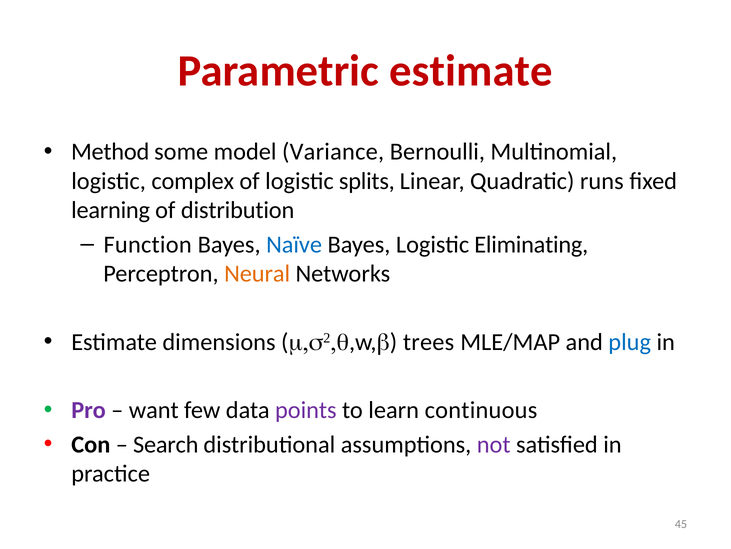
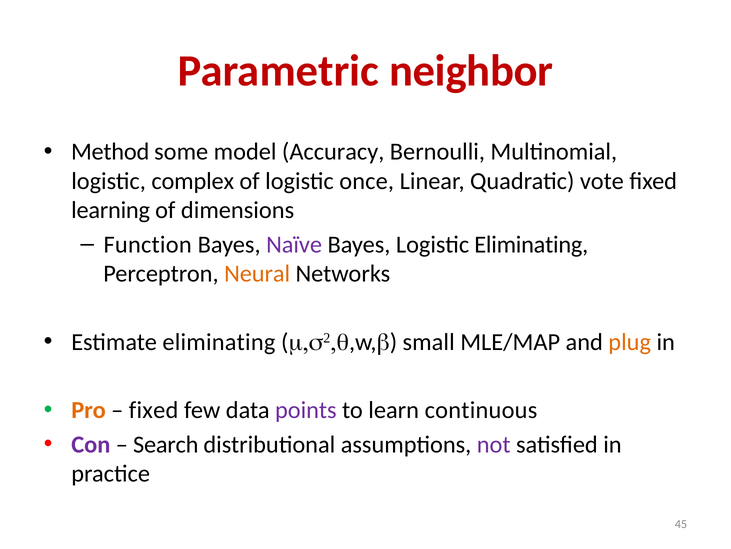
Parametric estimate: estimate -> neighbor (471, 71)
Variance: Variance -> Accuracy (333, 152)
splits: splits -> once (367, 181)
runs: runs -> vote (602, 181)
distribution: distribution -> dimensions (238, 210)
Naïve colour: blue -> purple (294, 244)
Estimate dimensions: dimensions -> eliminating (219, 342)
trees: trees -> small (429, 342)
plug colour: blue -> orange (630, 342)
Pro colour: purple -> orange (89, 410)
want: want -> fixed (154, 410)
Con colour: black -> purple (91, 444)
